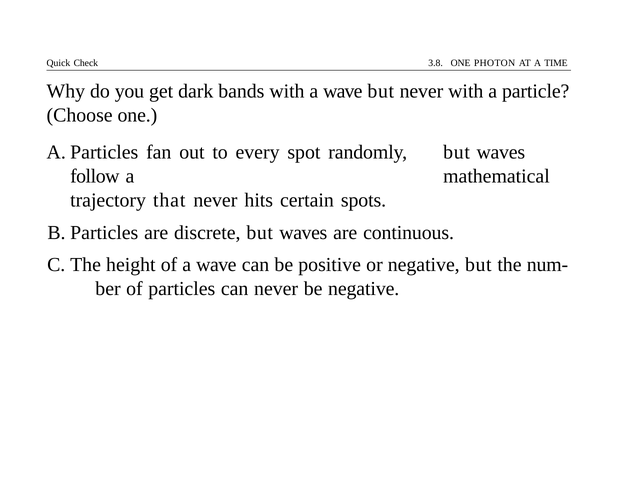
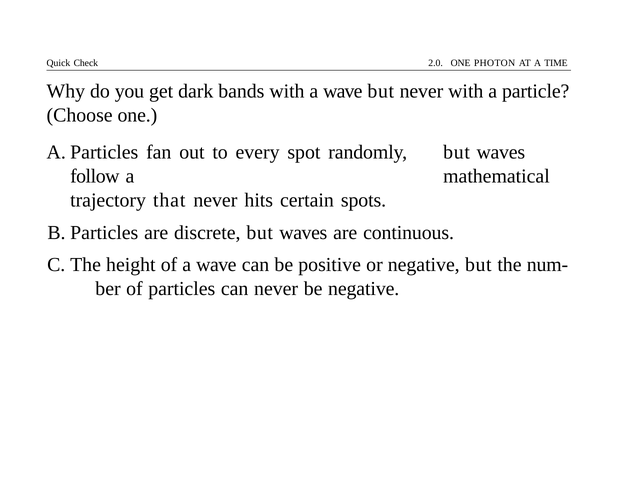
3.8: 3.8 -> 2.0 (436, 63)
